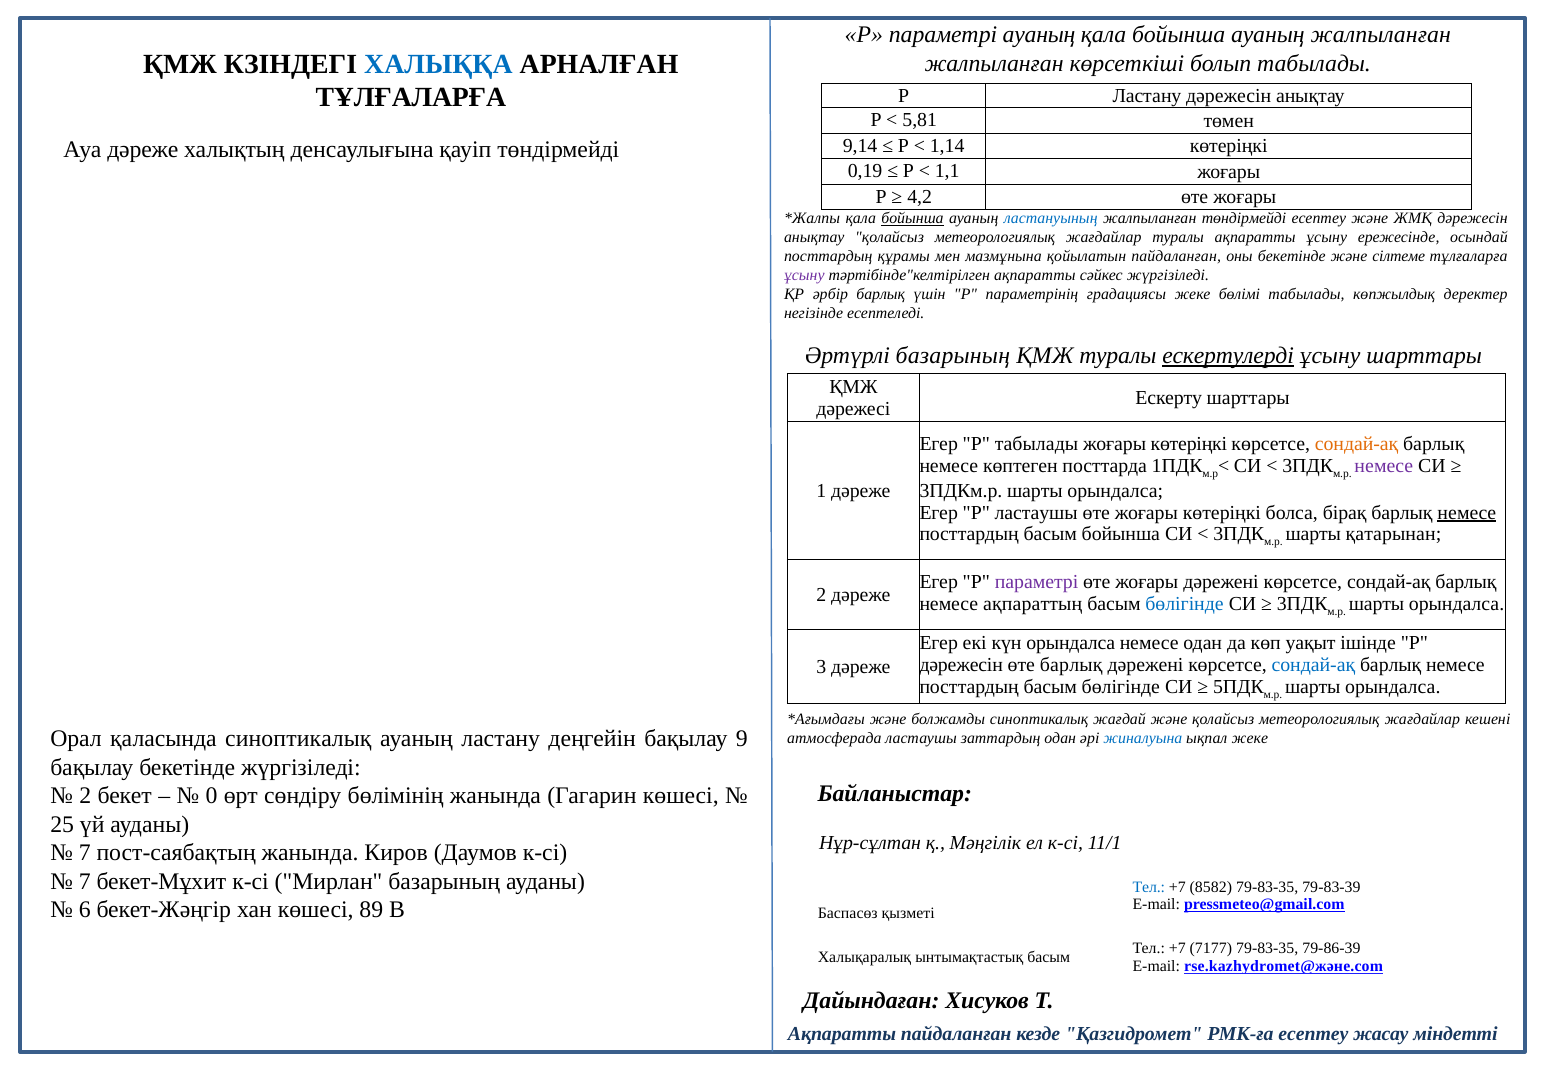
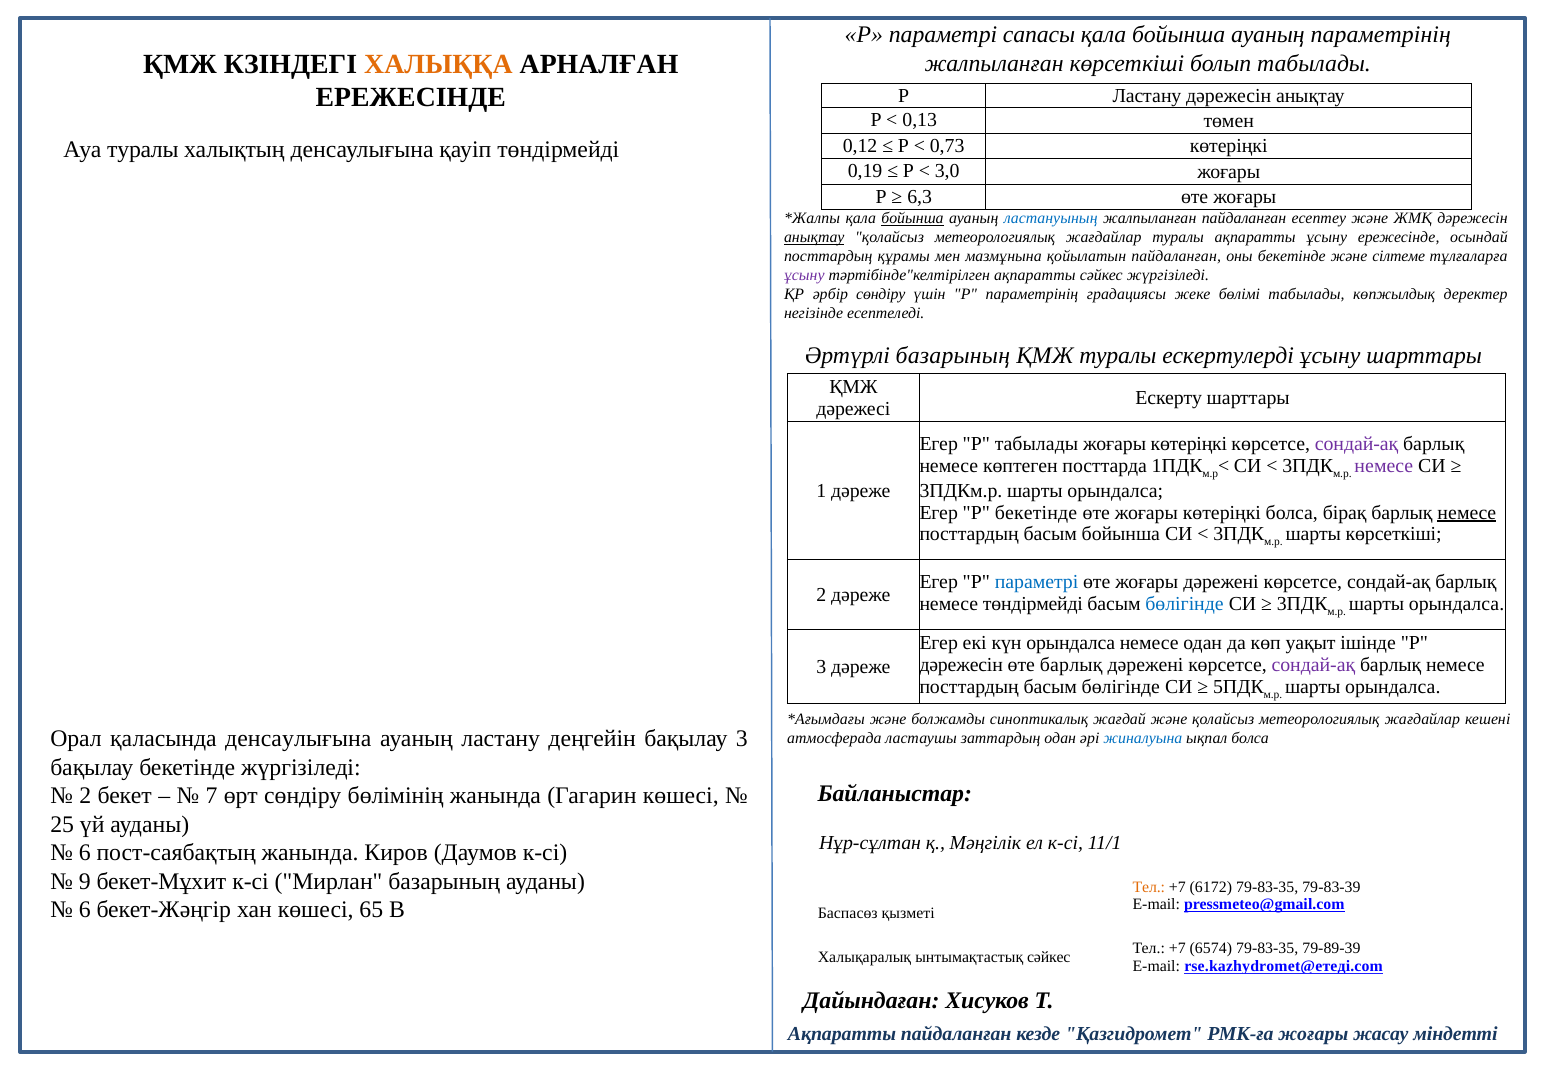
параметрі ауаның: ауаның -> сапасы (1039, 35)
ауаның жалпыланған: жалпыланған -> параметрінің (1381, 35)
ХАЛЫҚҚА colour: blue -> orange (438, 64)
ТҰЛҒАЛАРҒА: ТҰЛҒАЛАРҒА -> ЕРЕЖЕСІНДЕ (411, 97)
5,81: 5,81 -> 0,13 (920, 120)
9,14: 9,14 -> 0,12 (860, 146)
1,14: 1,14 -> 0,73 (947, 146)
Ауа дәреже: дәреже -> туралы (143, 150)
1,1: 1,1 -> 3,0 (947, 171)
4,2: 4,2 -> 6,3 (920, 197)
жалпыланған төндірмейді: төндірмейді -> пайдаланған (1244, 218)
анықтау underline: none -> present (814, 237)
әрбір барлық: барлық -> сөндіру (881, 294)
ескертулерді underline: present -> none (1228, 356)
сондай-ақ colour: orange -> purple (1357, 444)
P ластаушы: ластаушы -> бекетінде (1036, 512)
шарты қатарынан: қатарынан -> көрсеткіші (1394, 534)
параметрі colour: purple -> blue (1037, 582)
немесе ақпараттың: ақпараттың -> төндірмейді (1033, 604)
сондай-ақ colour: blue -> purple (1313, 665)
қаласында синоптикалық: синоптикалық -> денсаулығына (298, 738)
бақылау 9: 9 -> 3 (742, 738)
ықпал жеке: жеке -> болса (1250, 738)
0: 0 -> 7 (212, 795)
7: 7 -> 6 (85, 852)
7: 7 -> 9 (85, 881)
Тел colour: blue -> orange (1149, 886)
8582: 8582 -> 6172 (1211, 886)
89: 89 -> 65 (371, 909)
7177: 7177 -> 6574 (1211, 948)
79-86-39: 79-86-39 -> 79-89-39 (1331, 948)
ынтымақтастық басым: басым -> сәйкес (1049, 957)
rse.kazhydromet@және.com: rse.kazhydromet@және.com -> rse.kazhydromet@етеді.com (1284, 966)
РМК-ға есептеу: есептеу -> жоғары (1313, 1033)
